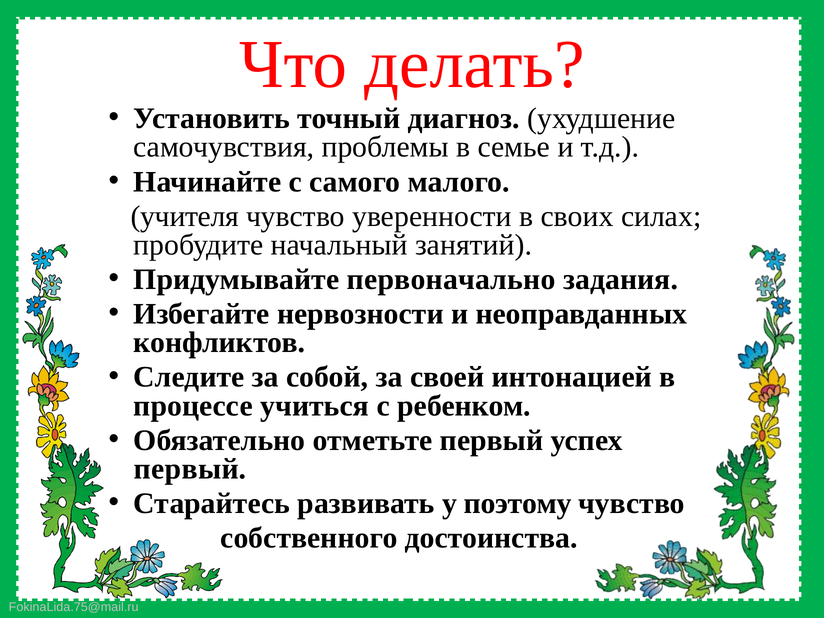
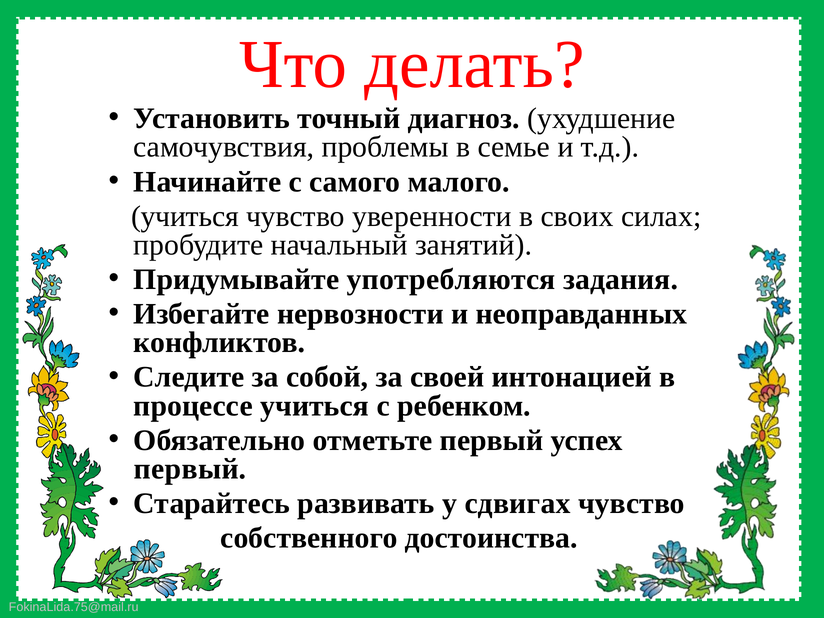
учителя: учителя -> учиться (185, 216)
первоначально: первоначально -> употребляются (451, 279)
поэтому: поэтому -> сдвигах (517, 503)
